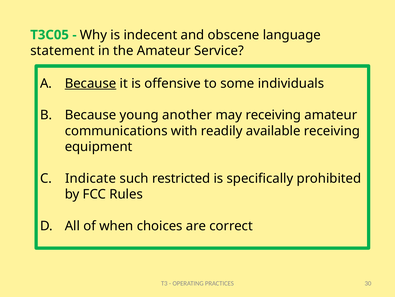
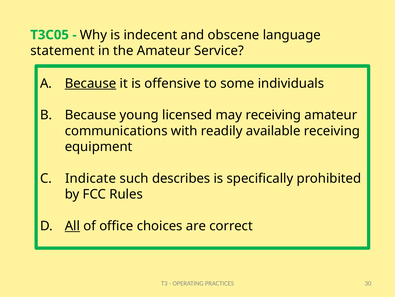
another: another -> licensed (187, 115)
restricted: restricted -> describes (181, 178)
All underline: none -> present (72, 225)
when: when -> office (116, 225)
